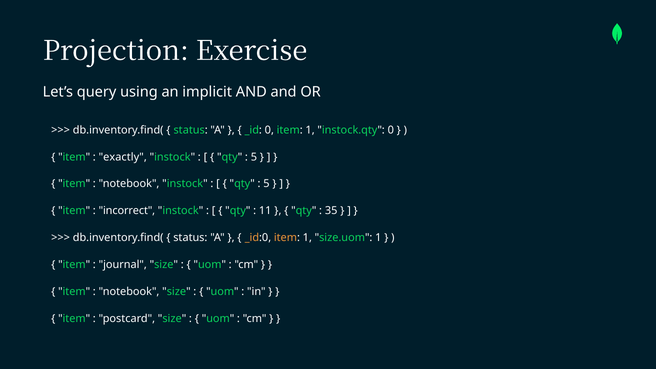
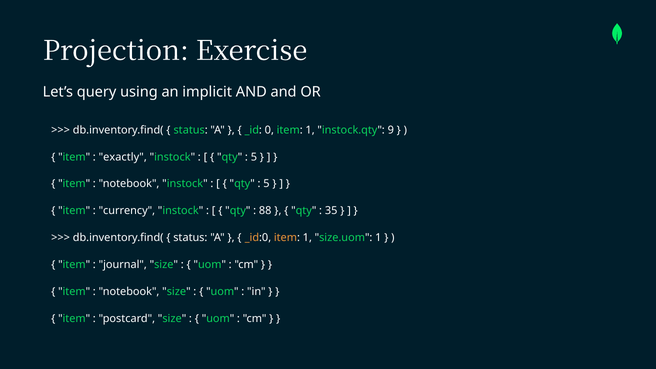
instock.qty 0: 0 -> 9 (391, 130)
incorrect: incorrect -> currency (127, 211)
11: 11 -> 88 (265, 211)
